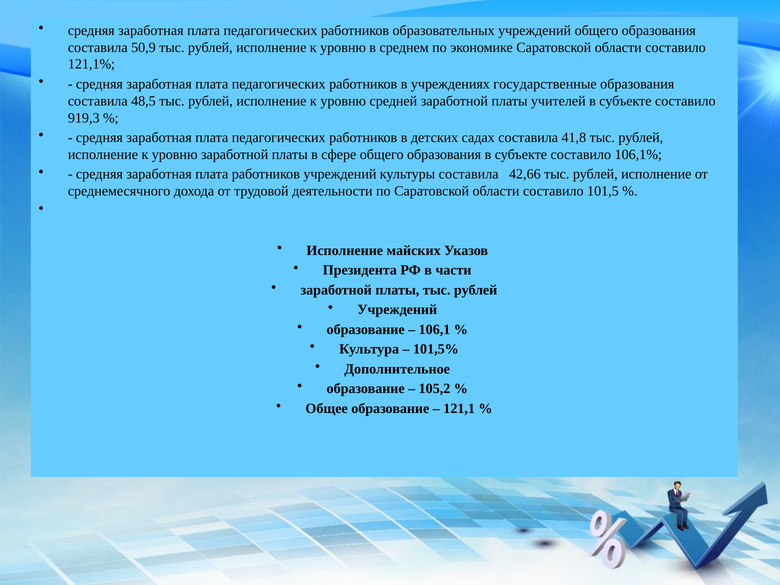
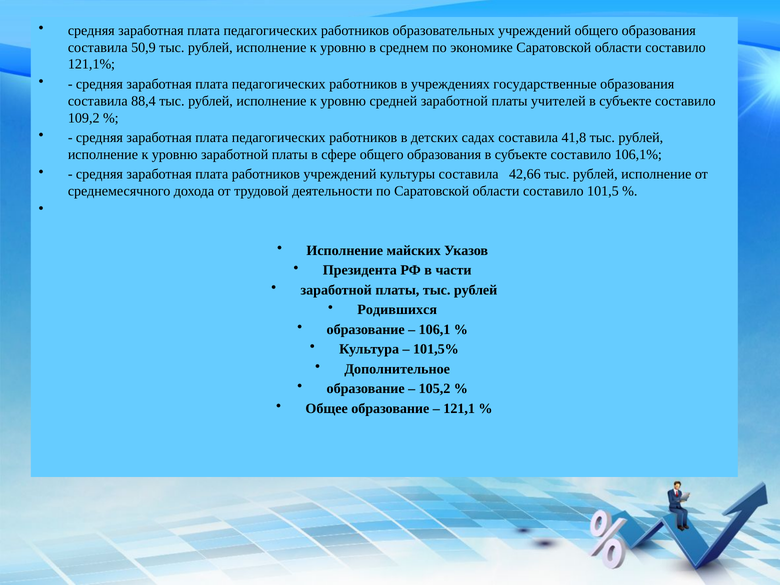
48,5: 48,5 -> 88,4 (143, 101)
919,3: 919,3 -> 109,2 (84, 118)
Учреждений: Учреждений -> Родившихся (397, 310)
